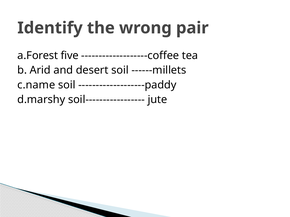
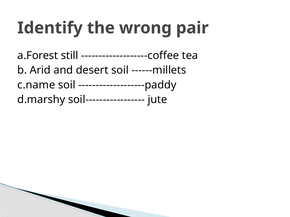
five: five -> still (70, 56)
